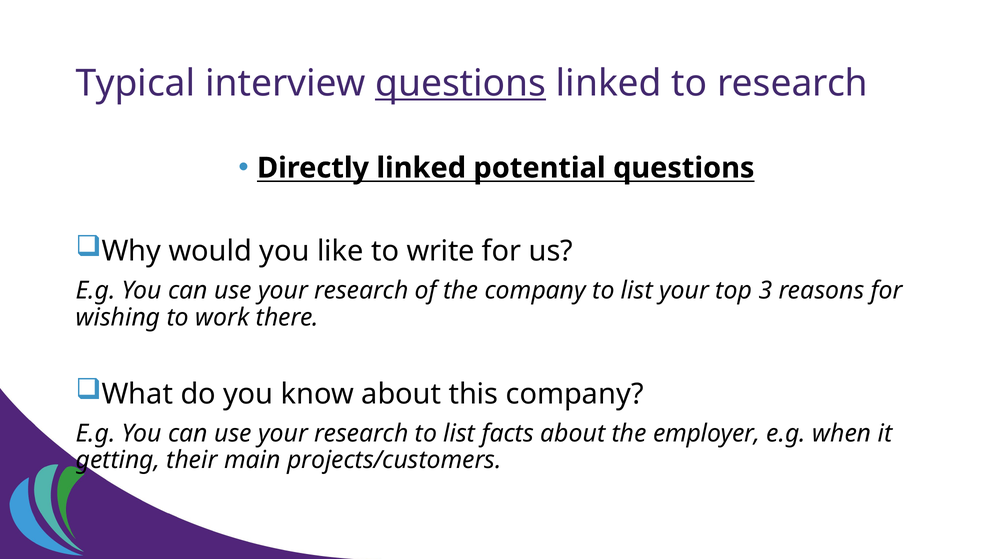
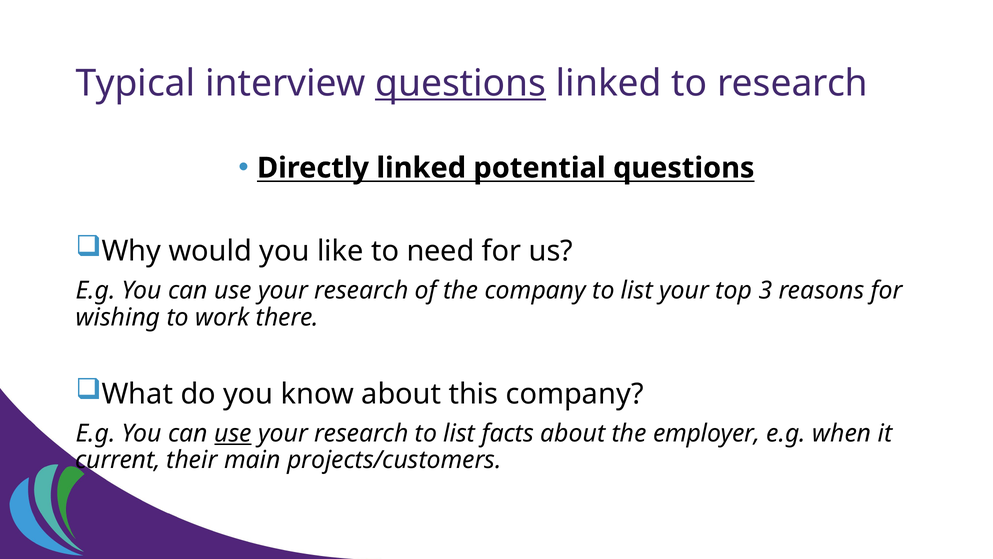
write: write -> need (441, 251)
use underline: none -> present (233, 433)
getting: getting -> current (118, 460)
